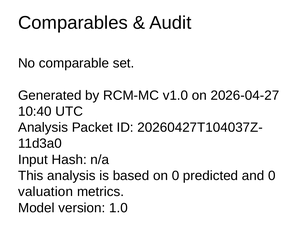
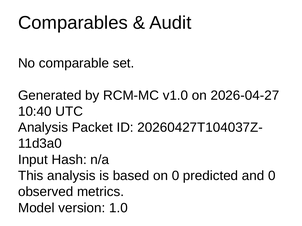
valuation: valuation -> observed (46, 192)
